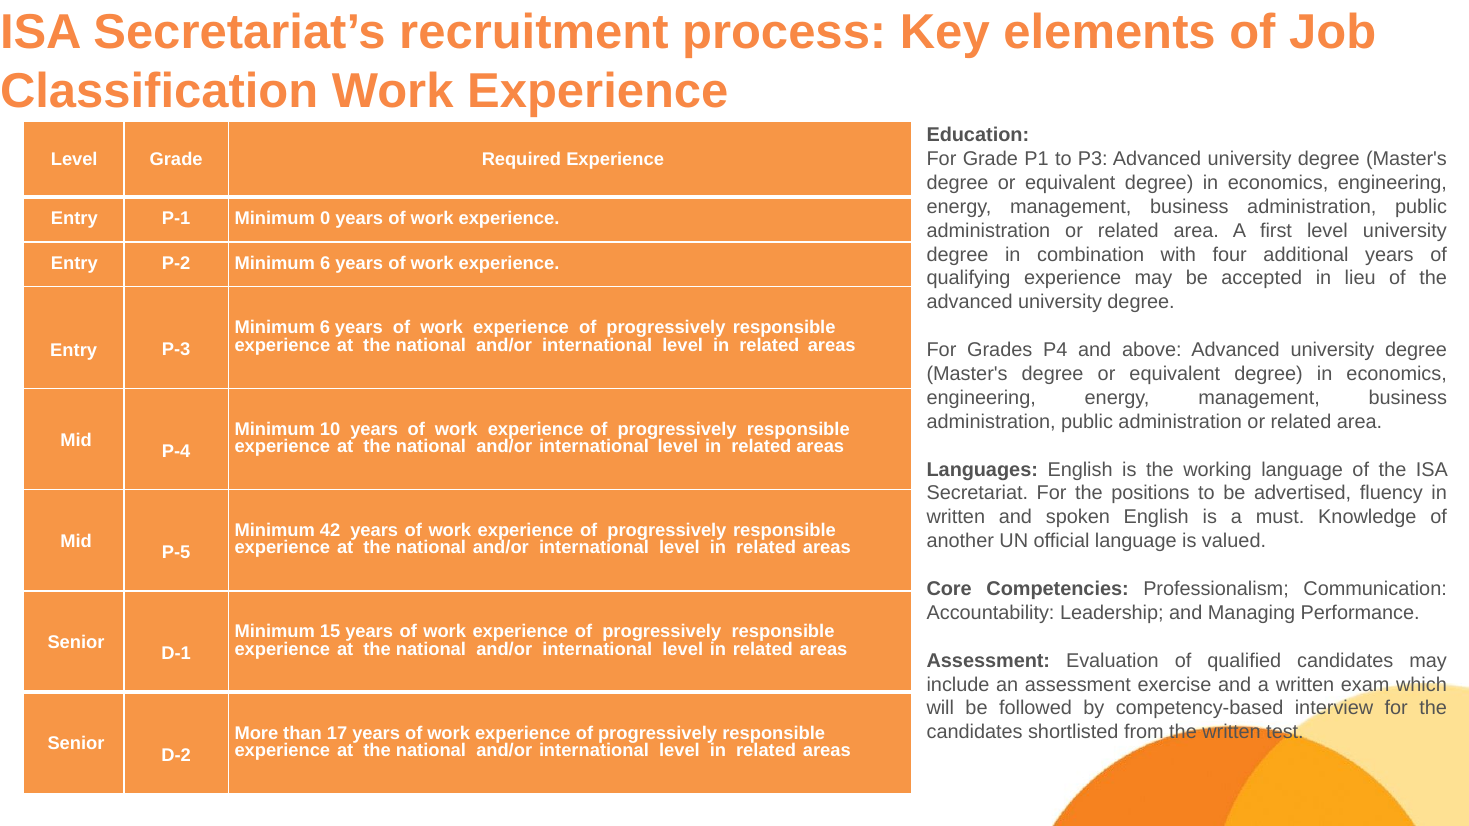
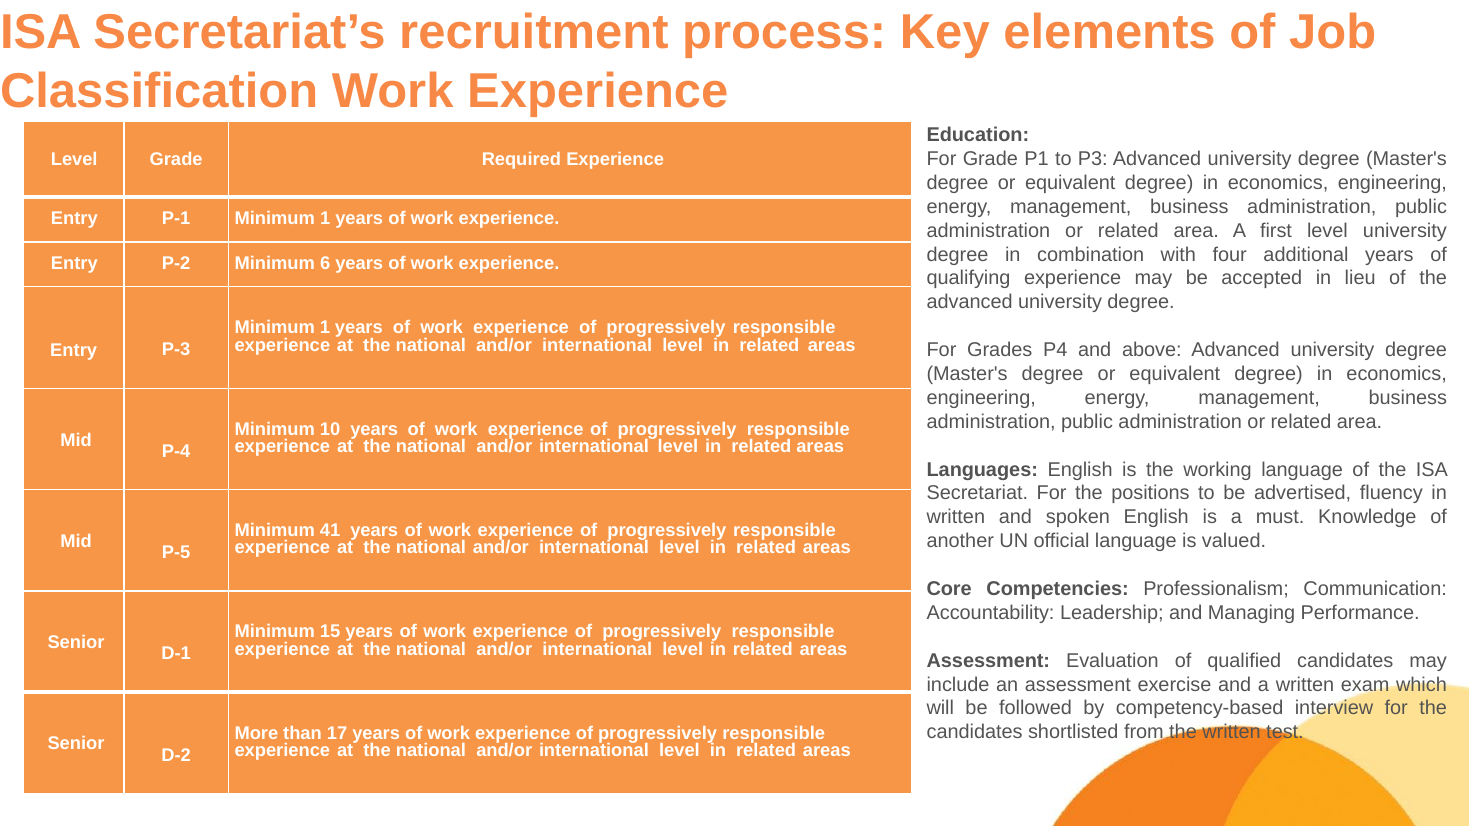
P-1 Minimum 0: 0 -> 1 (325, 218)
6: 6 -> 1 (325, 328)
42: 42 -> 41 (330, 531)
